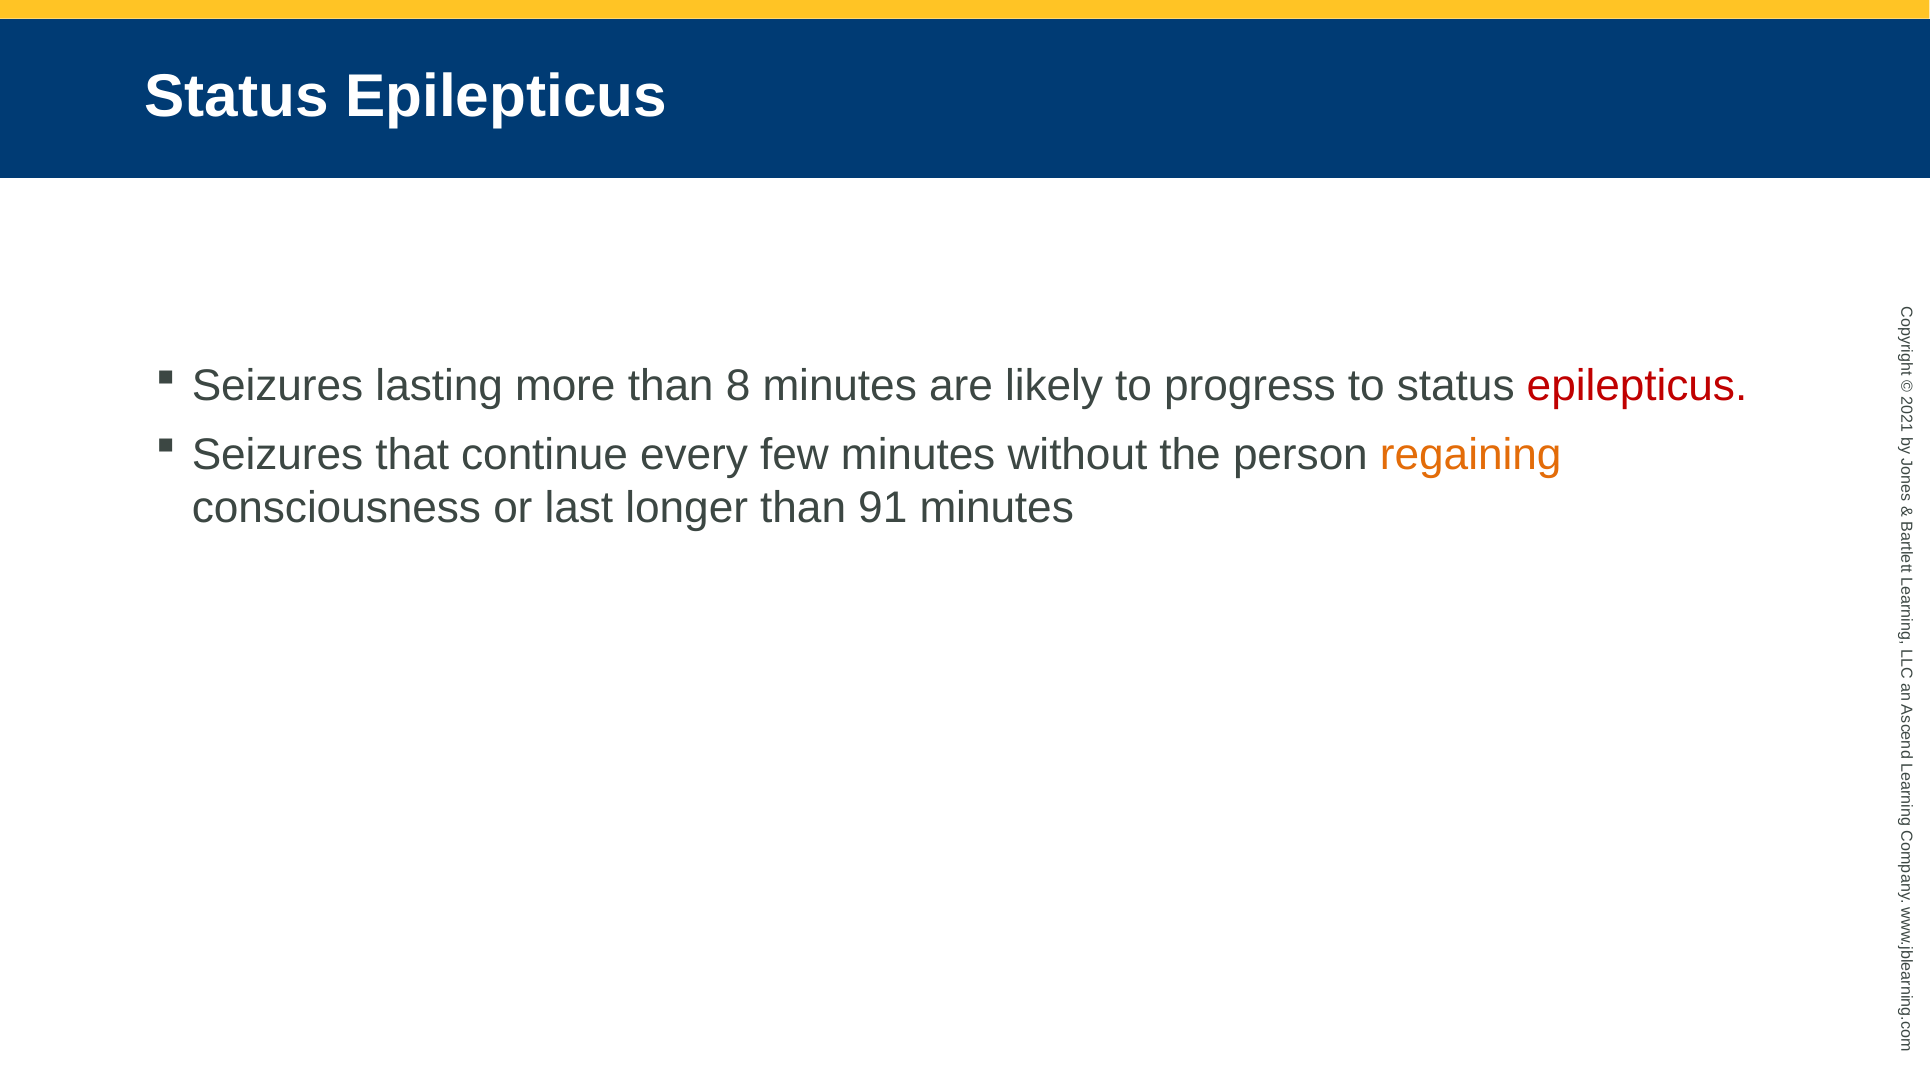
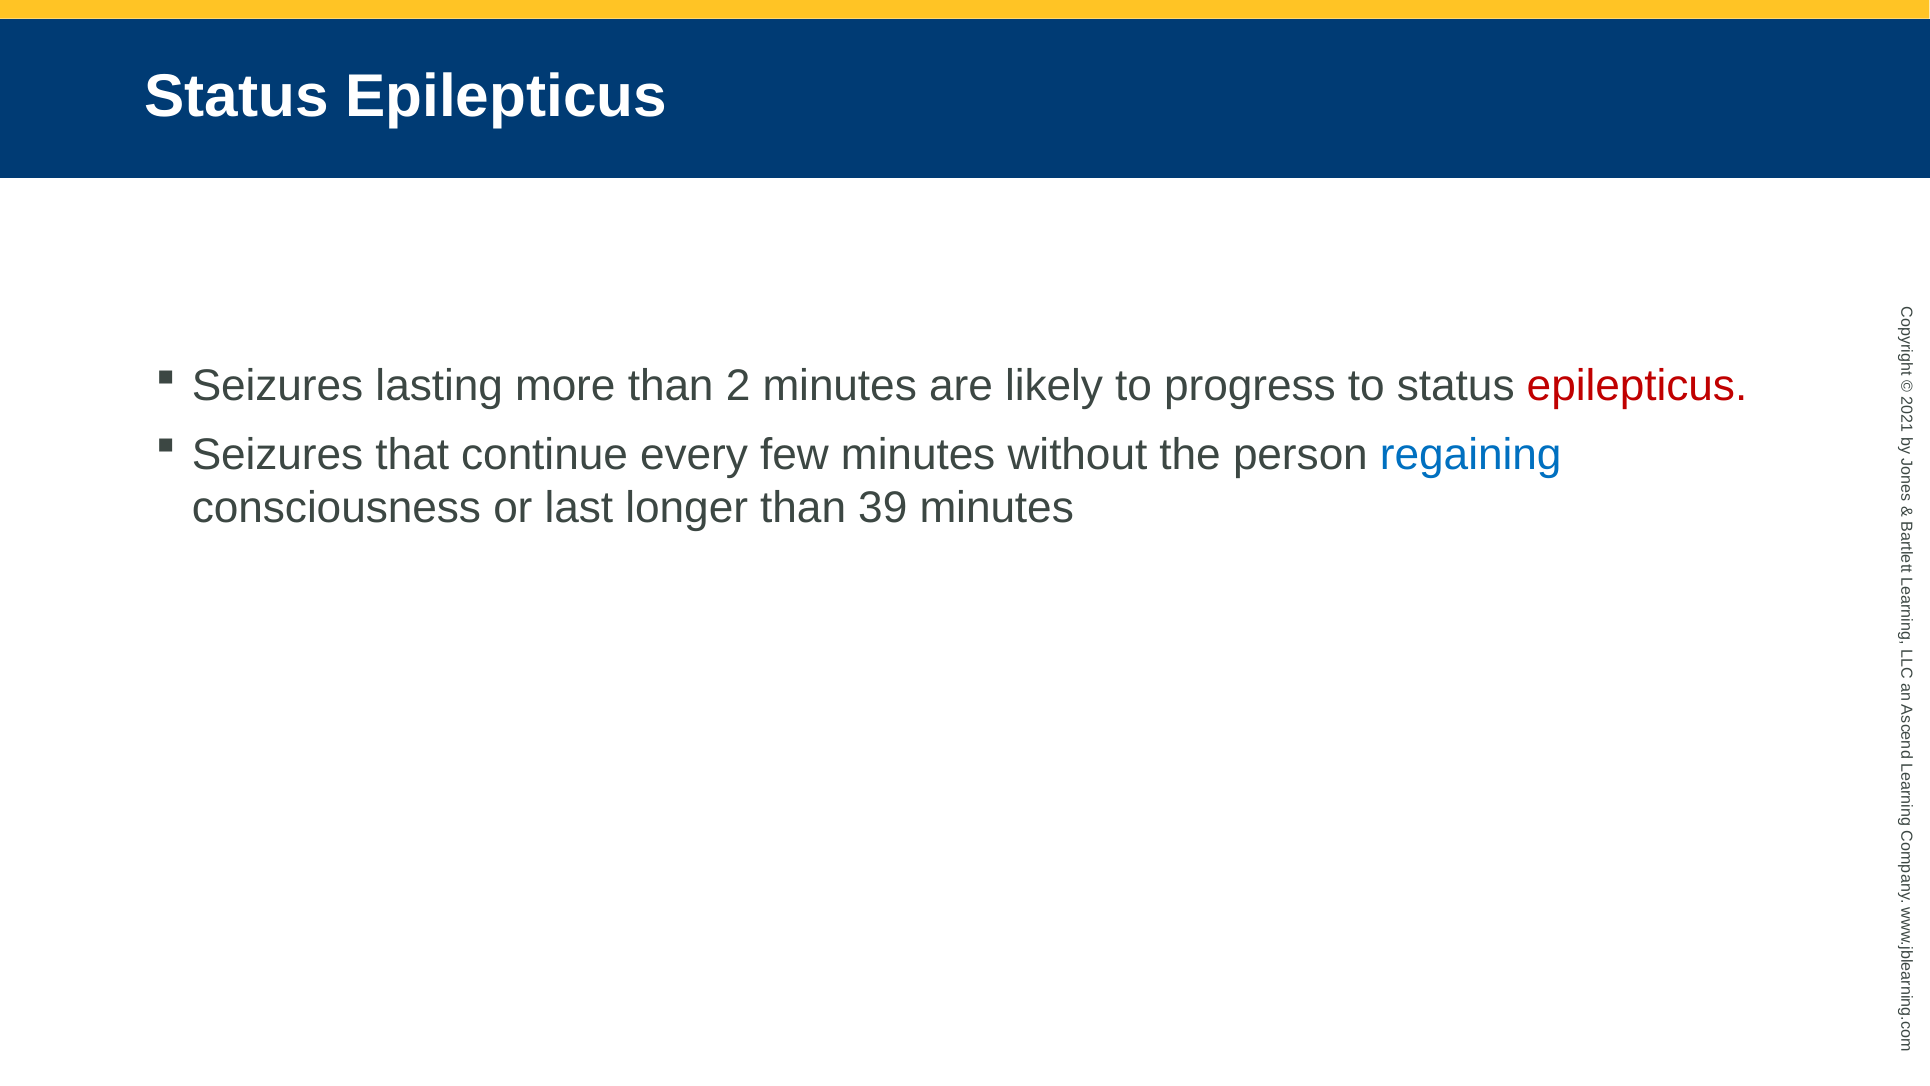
than 8: 8 -> 2 (738, 386)
regaining colour: orange -> blue (1471, 454)
91: 91 -> 39 (883, 507)
